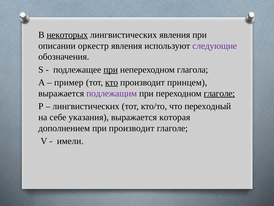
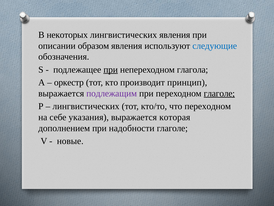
некоторых underline: present -> none (67, 35)
оркестр: оркестр -> образом (93, 46)
следующие colour: purple -> blue (215, 46)
пример: пример -> оркестр (69, 82)
кто underline: present -> none (112, 82)
принцем: принцем -> принцип (187, 82)
что переходный: переходный -> переходном (208, 106)
при производит: производит -> надобности (132, 128)
имели: имели -> новые (70, 141)
